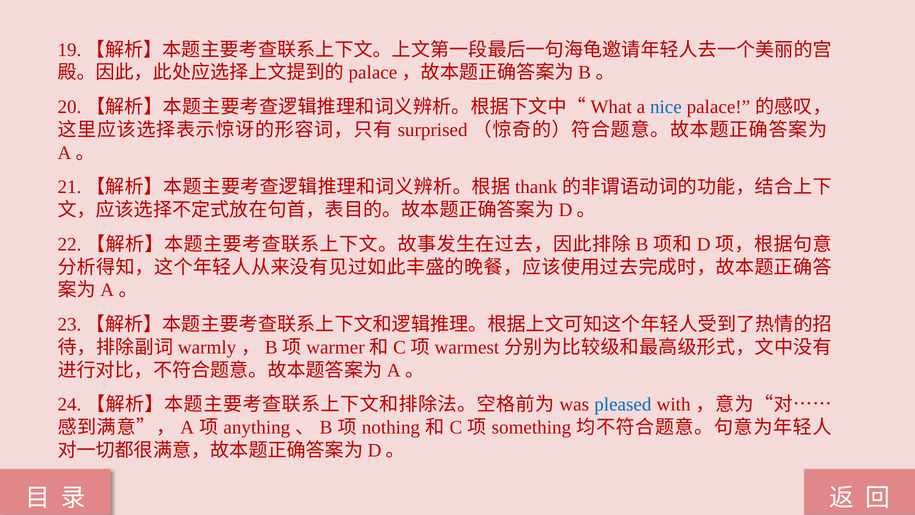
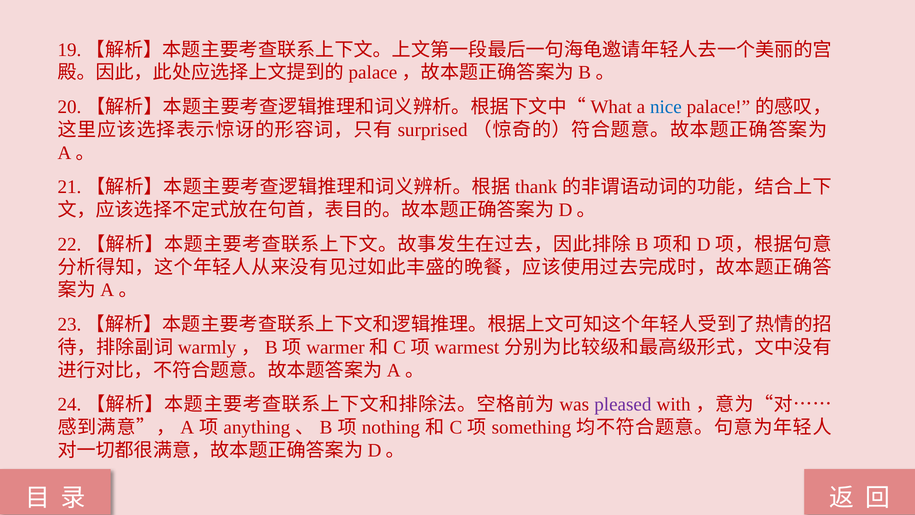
pleased colour: blue -> purple (623, 404)
